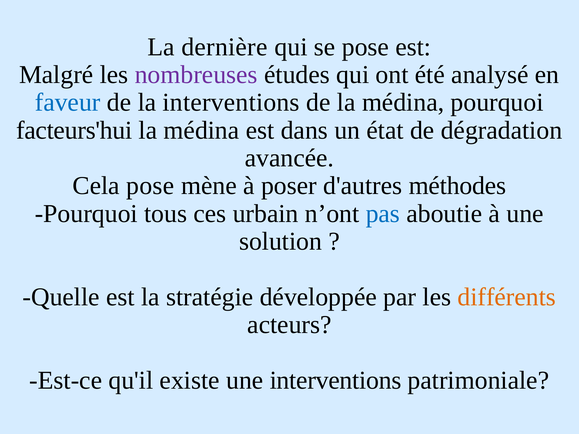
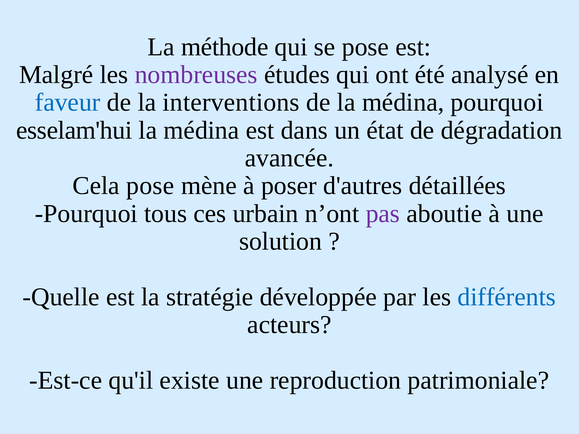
dernière: dernière -> méthode (225, 47)
facteurs'hui: facteurs'hui -> esselam'hui (74, 130)
méthodes: méthodes -> détaillées (457, 186)
pas colour: blue -> purple (383, 214)
différents colour: orange -> blue (507, 297)
une interventions: interventions -> reproduction (335, 381)
